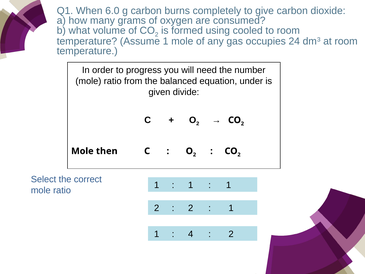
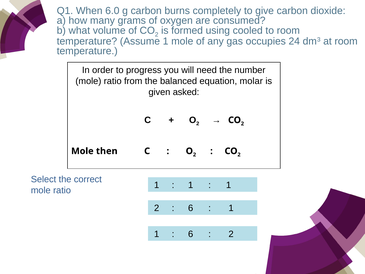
under: under -> molar (251, 81)
divide: divide -> asked (186, 92)
2: 2 -> 6 (191, 208)
4: 4 -> 6 (191, 234)
